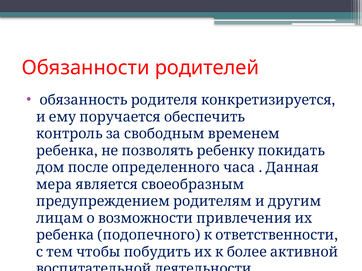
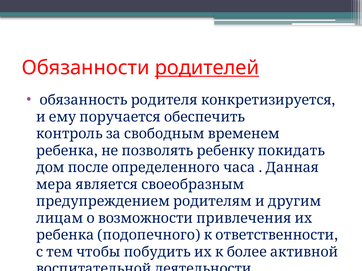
родителей underline: none -> present (207, 68)
